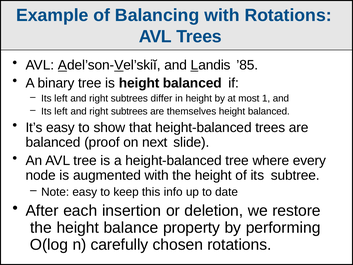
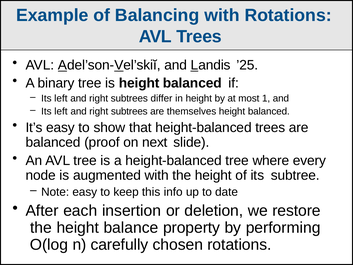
’85: ’85 -> ’25 (247, 65)
